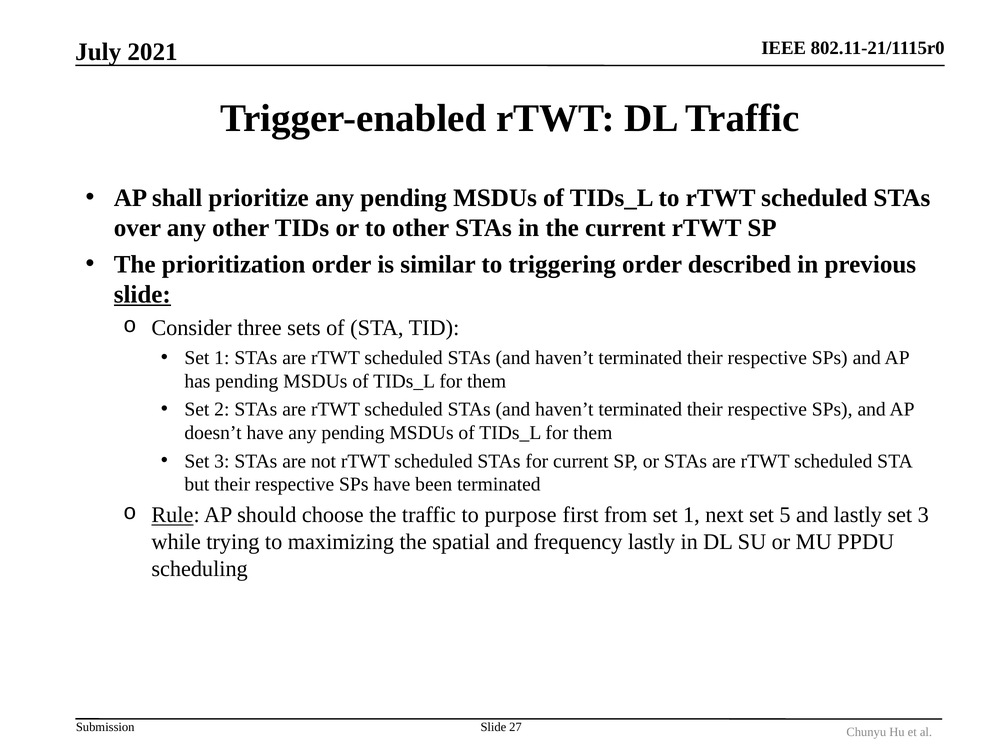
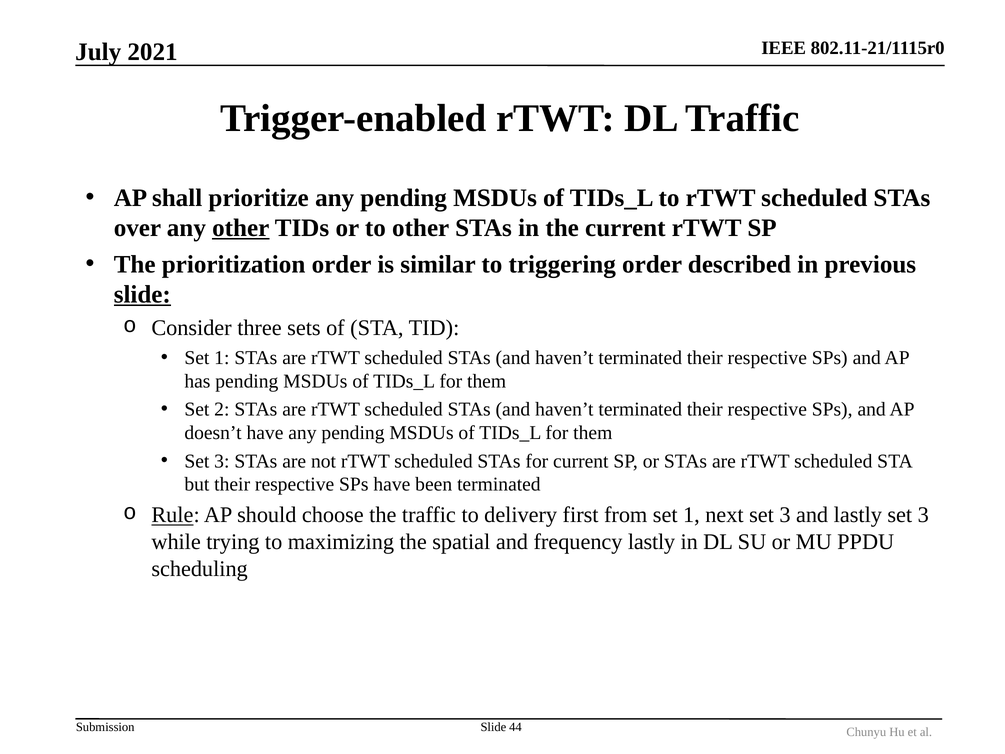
other underline: none -> present (241, 228)
purpose: purpose -> delivery (521, 515)
next set 5: 5 -> 3 (785, 515)
27: 27 -> 44 (515, 727)
